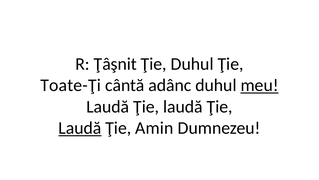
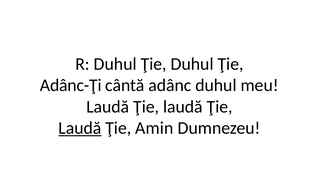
R Ţâşnit: Ţâşnit -> Duhul (115, 64)
Toate-Ţi: Toate-Ţi -> Adânc-Ţi (71, 85)
meu underline: present -> none (260, 85)
